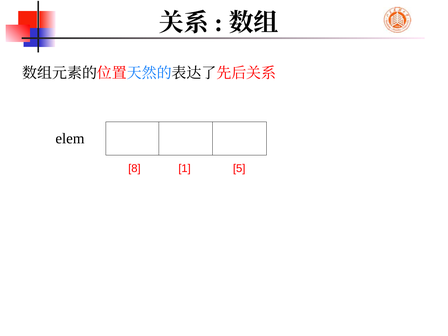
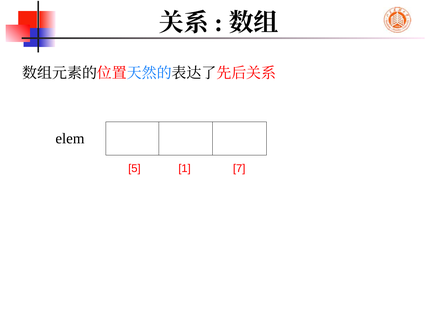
8: 8 -> 5 (134, 168)
5: 5 -> 7 (239, 168)
